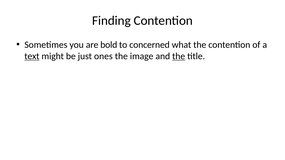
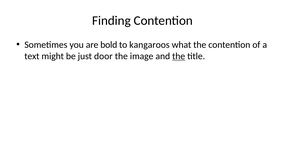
concerned: concerned -> kangaroos (149, 45)
text underline: present -> none (32, 56)
ones: ones -> door (103, 56)
